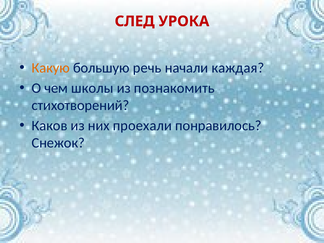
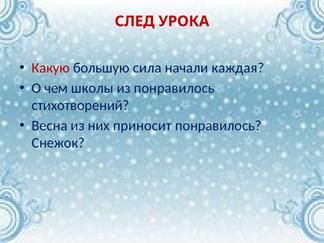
Какую colour: orange -> red (51, 68)
речь: речь -> сила (147, 68)
из познакомить: познакомить -> понравилось (174, 88)
Каков: Каков -> Весна (50, 126)
проехали: проехали -> приносит (142, 126)
